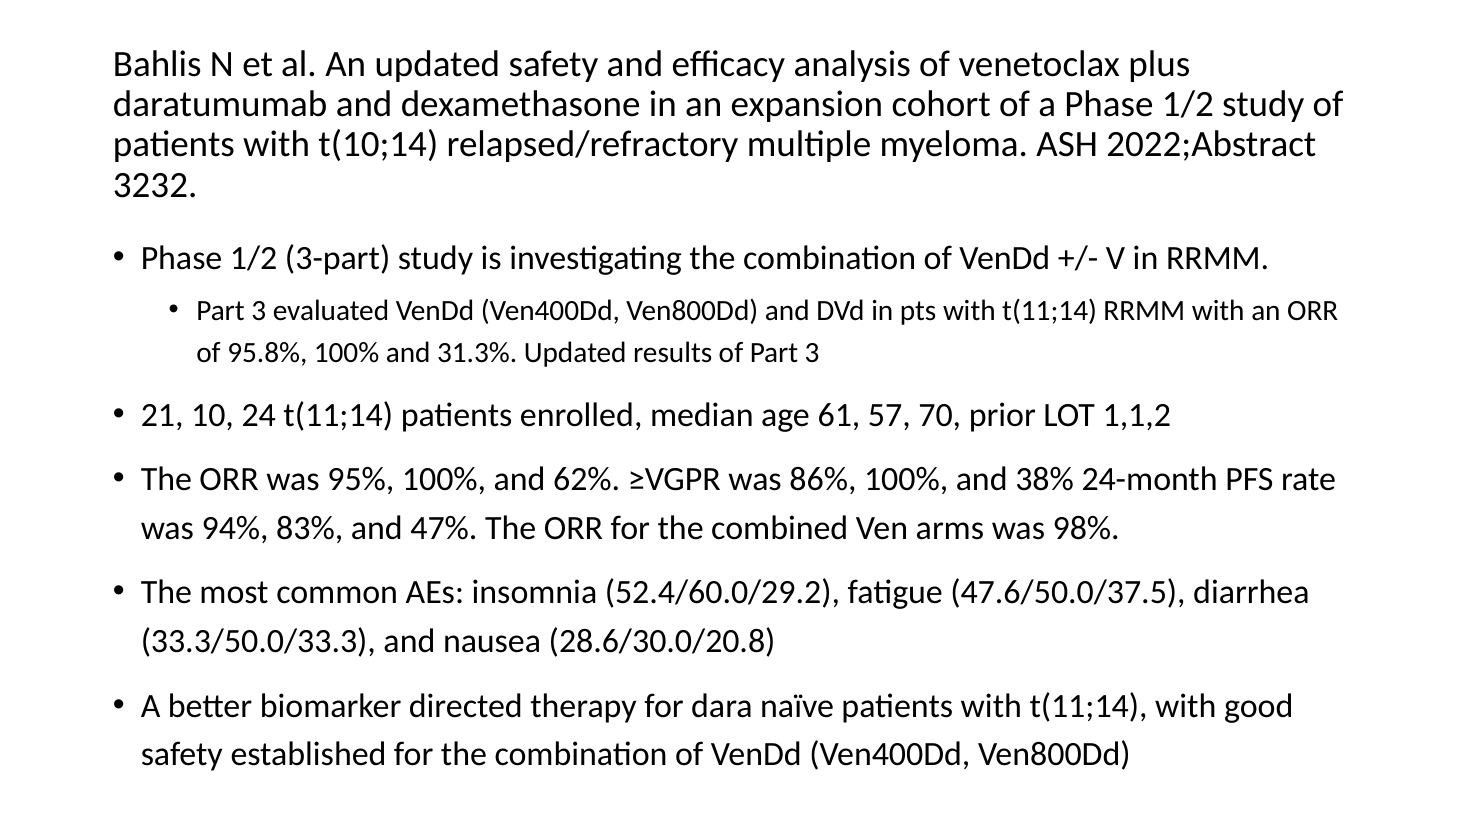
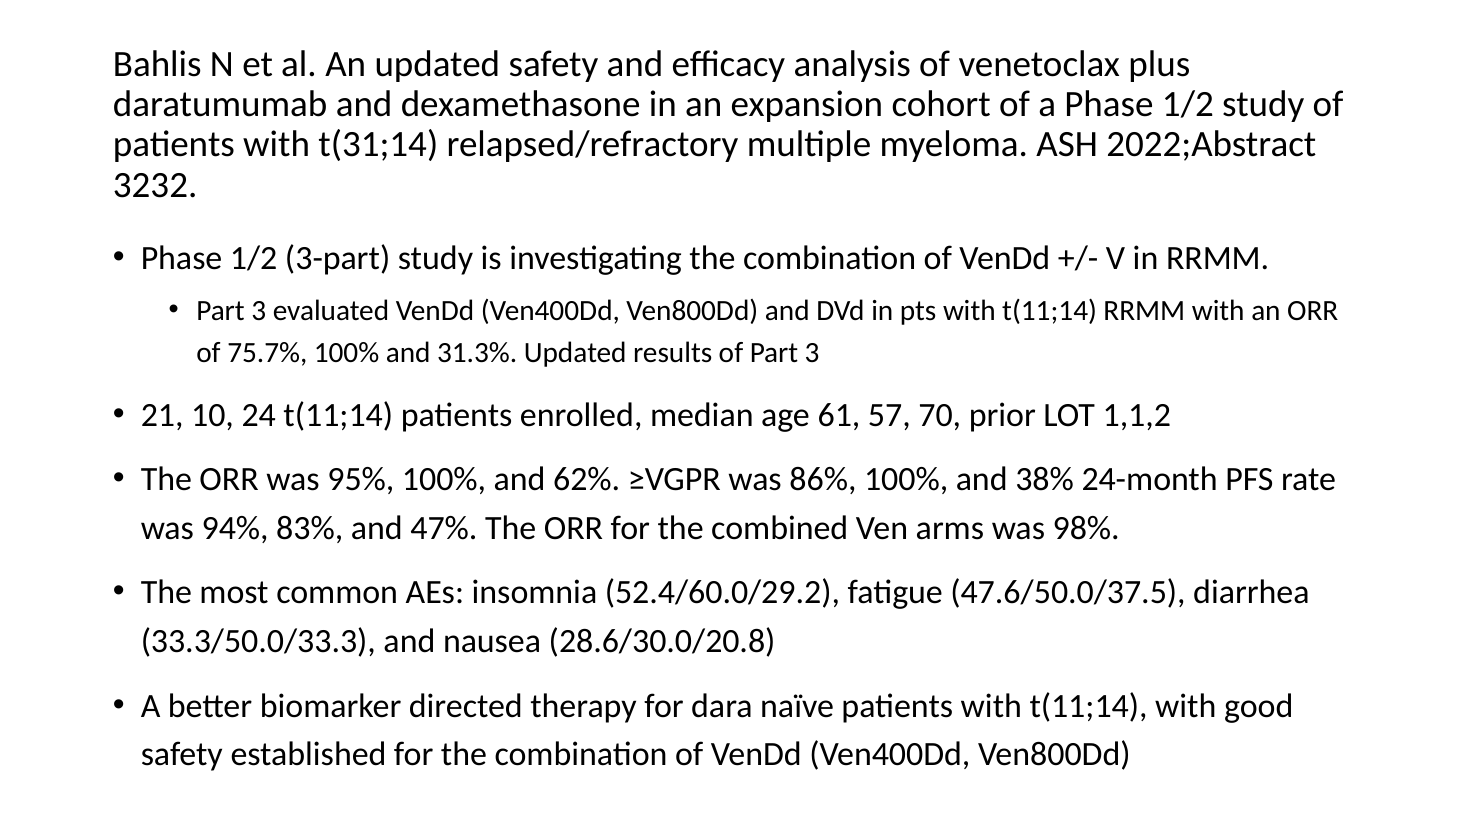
t(10;14: t(10;14 -> t(31;14 (378, 145)
95.8%: 95.8% -> 75.7% (267, 353)
